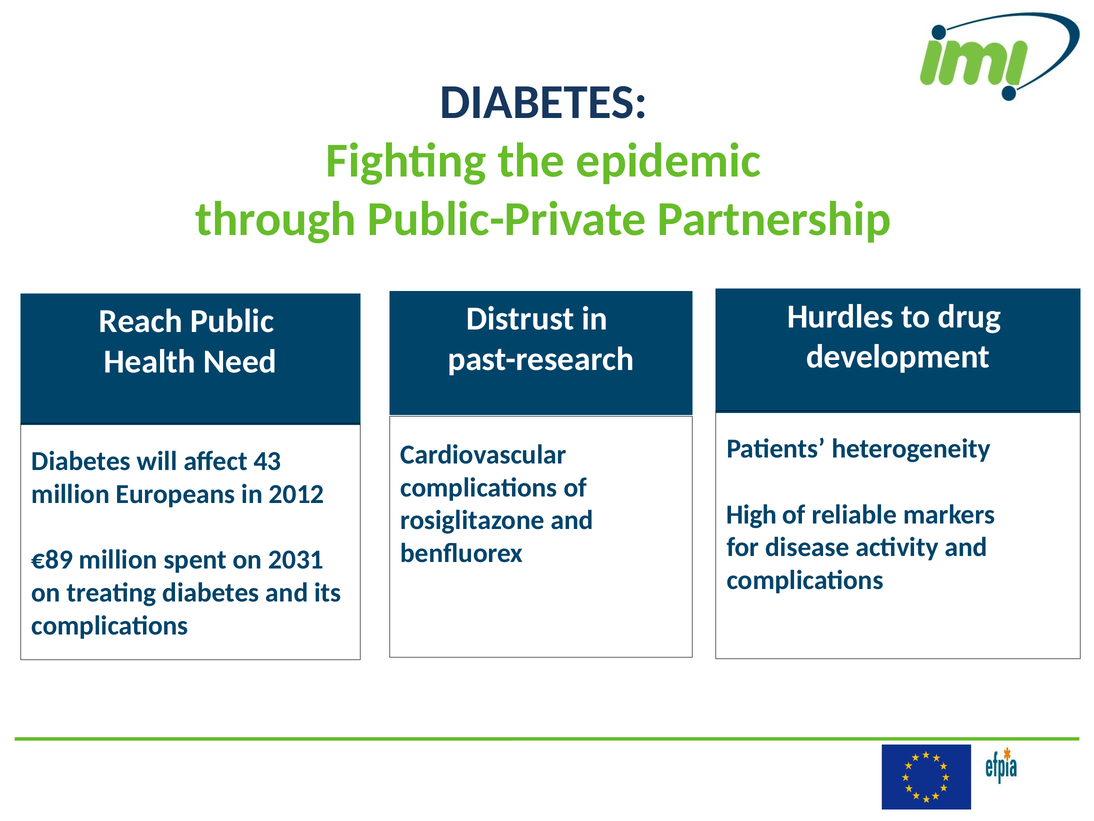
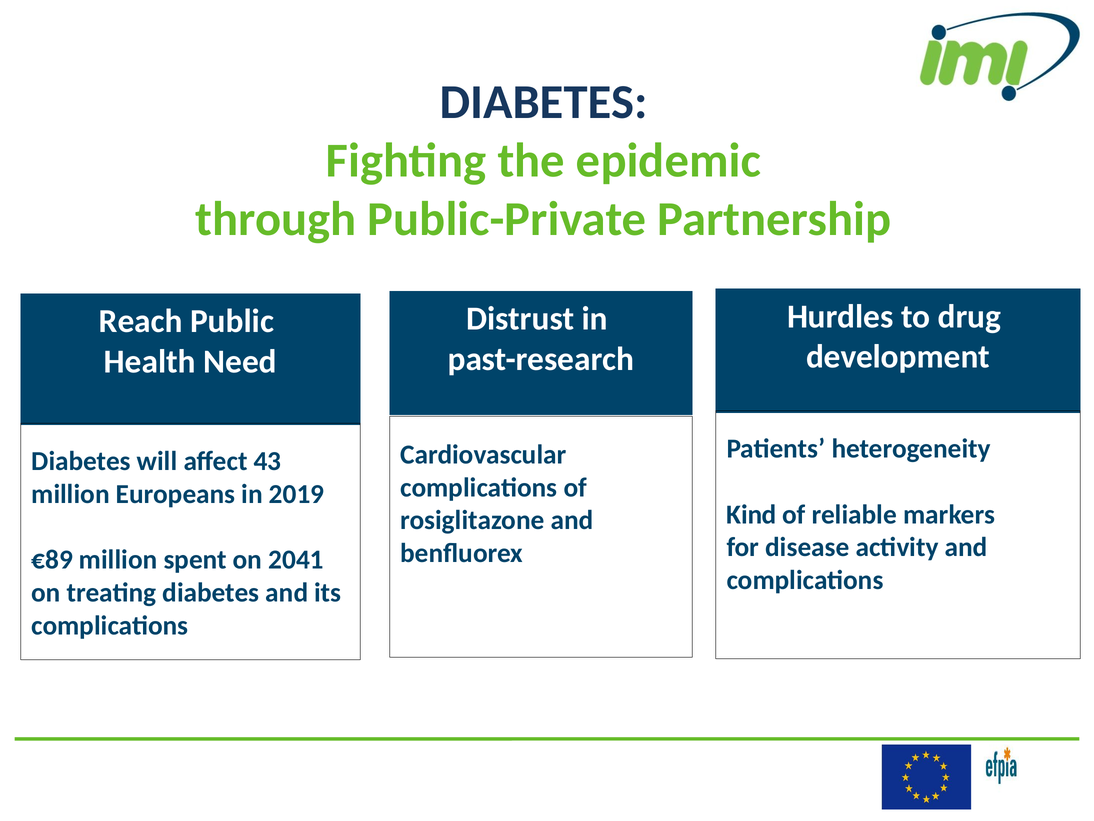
2012: 2012 -> 2019 (297, 494)
High: High -> Kind (752, 514)
2031: 2031 -> 2041 (296, 560)
